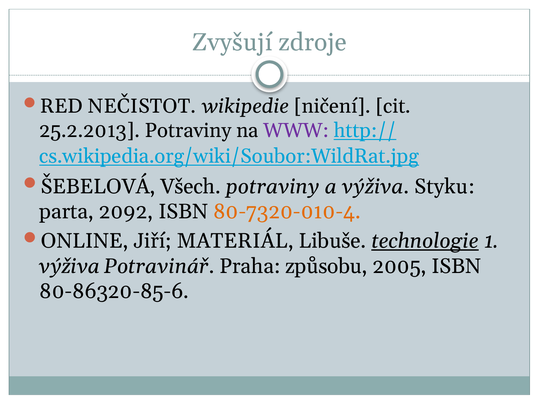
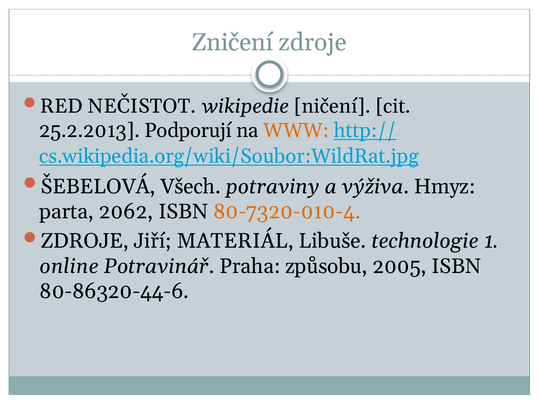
Zvyšují: Zvyšují -> Zničení (232, 42)
25.2.2013 Potraviny: Potraviny -> Podporují (188, 130)
WWW colour: purple -> orange (296, 130)
Styku: Styku -> Hmyz (445, 187)
2092: 2092 -> 2062 (126, 212)
ONLINE: ONLINE -> ZDROJE (85, 241)
technologie underline: present -> none (425, 241)
výživa: výživa -> online (69, 266)
80-86320-85-6: 80-86320-85-6 -> 80-86320-44-6 (114, 291)
